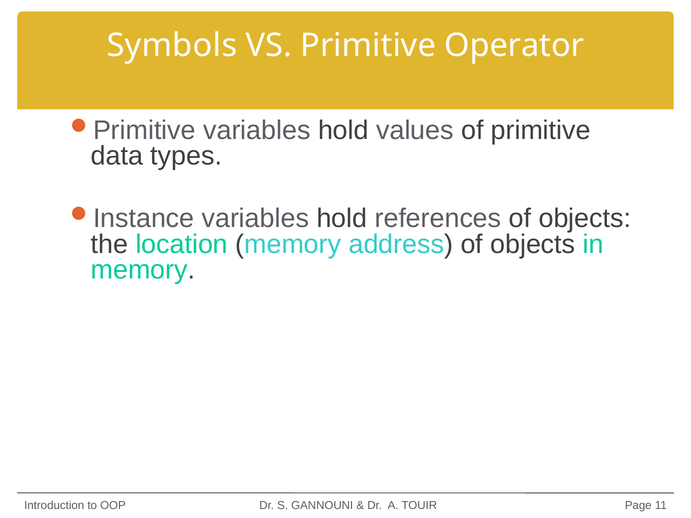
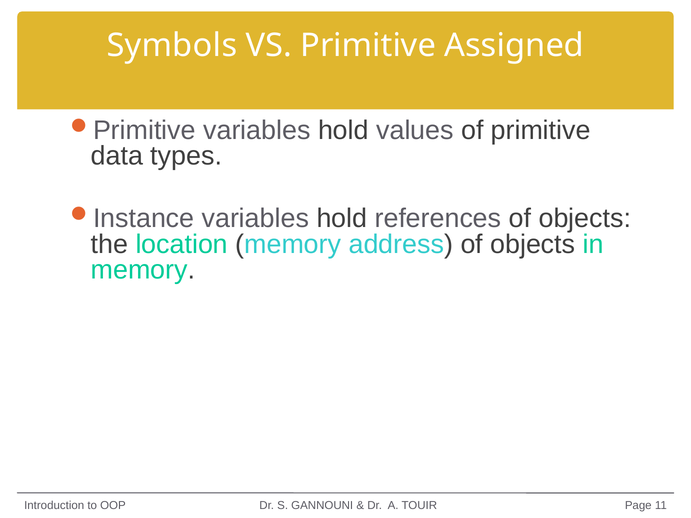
Operator: Operator -> Assigned (514, 45)
